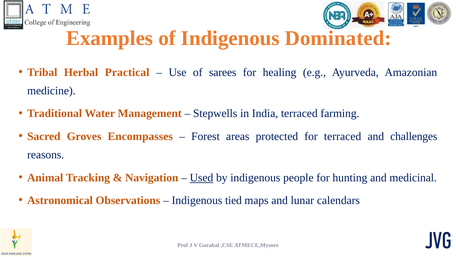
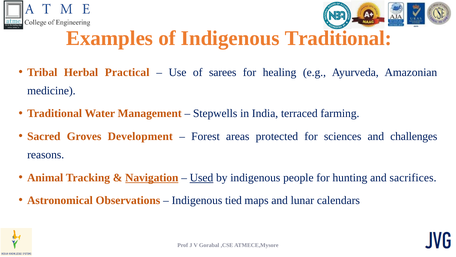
Indigenous Dominated: Dominated -> Traditional (338, 38)
Encompasses: Encompasses -> Development (140, 136)
for terraced: terraced -> sciences (343, 136)
Navigation underline: none -> present (152, 177)
medicinal: medicinal -> sacrifices (413, 177)
